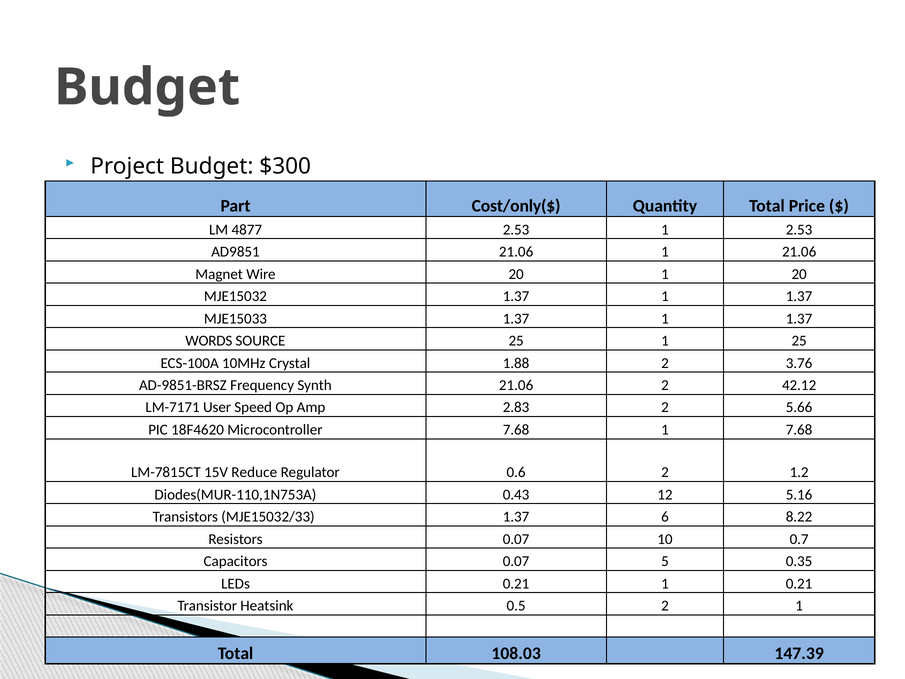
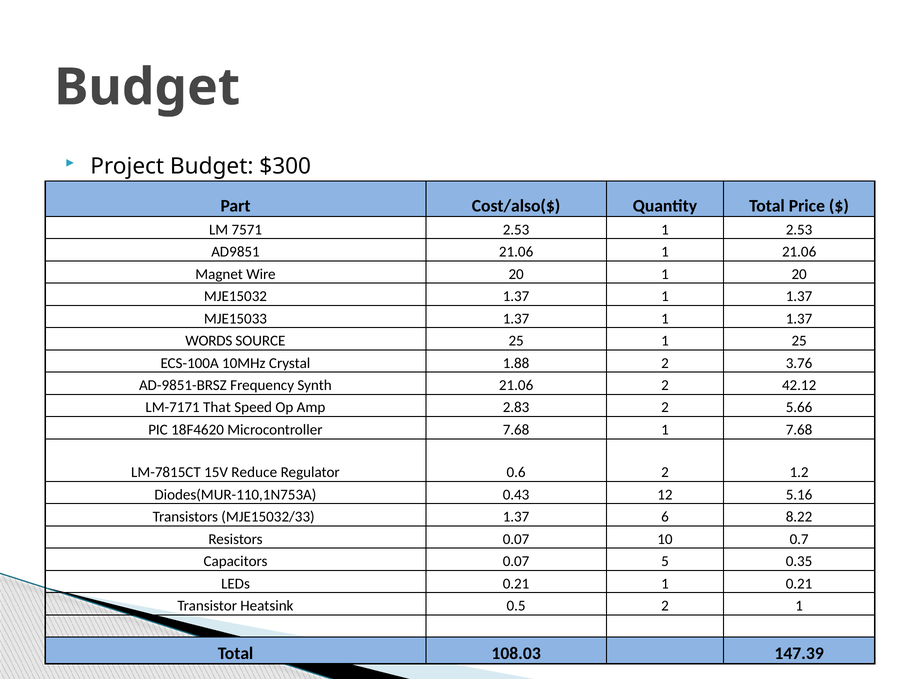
Cost/only($: Cost/only($ -> Cost/also($ (516, 206)
4877: 4877 -> 7571 (247, 230)
User: User -> That (217, 407)
